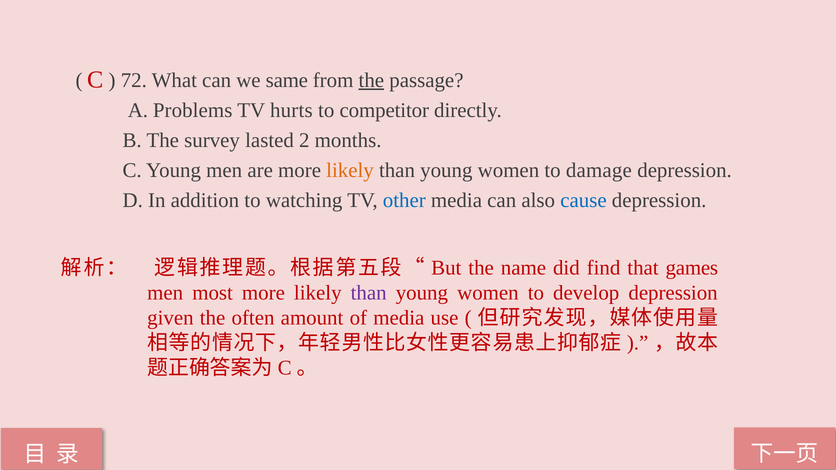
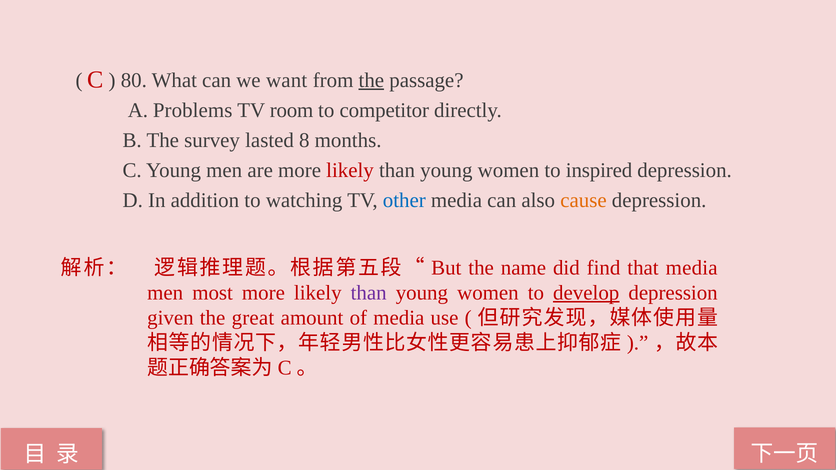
72: 72 -> 80 (134, 80)
same: same -> want (287, 80)
hurts: hurts -> room (292, 110)
2: 2 -> 8 (304, 140)
likely colour: orange -> red (350, 171)
damage: damage -> inspired (599, 171)
cause colour: blue -> orange (583, 201)
that games: games -> media (692, 268)
develop underline: none -> present (586, 293)
often: often -> great (253, 318)
